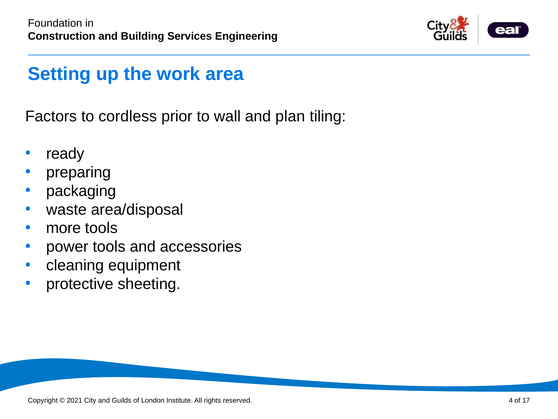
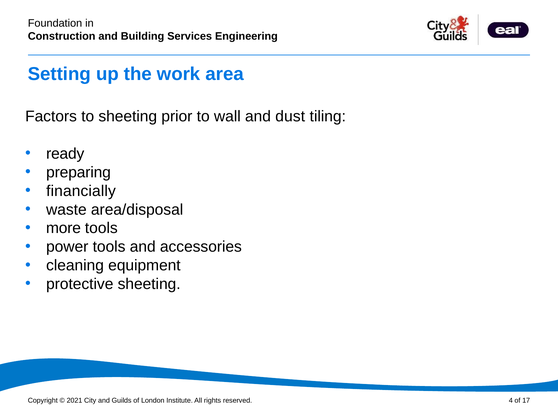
to cordless: cordless -> sheeting (128, 116)
plan: plan -> dust (290, 116)
packaging: packaging -> financially (81, 191)
